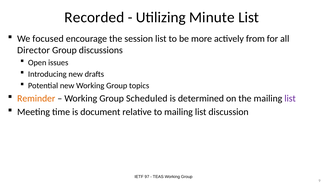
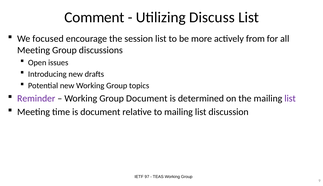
Recorded: Recorded -> Comment (95, 17)
Minute: Minute -> Discuss (212, 17)
Director: Director -> Meeting (34, 50)
Reminder colour: orange -> purple (36, 99)
Group Scheduled: Scheduled -> Document (147, 99)
